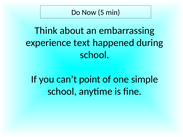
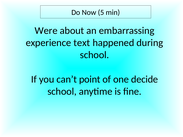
Think: Think -> Were (46, 31)
simple: simple -> decide (145, 79)
